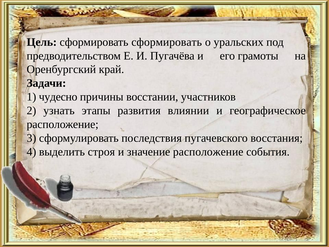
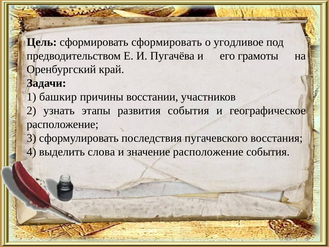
уральских: уральских -> угодливое (239, 42)
чудесно: чудесно -> башкир (58, 97)
развития влиянии: влиянии -> события (188, 110)
строя: строя -> слова (101, 152)
